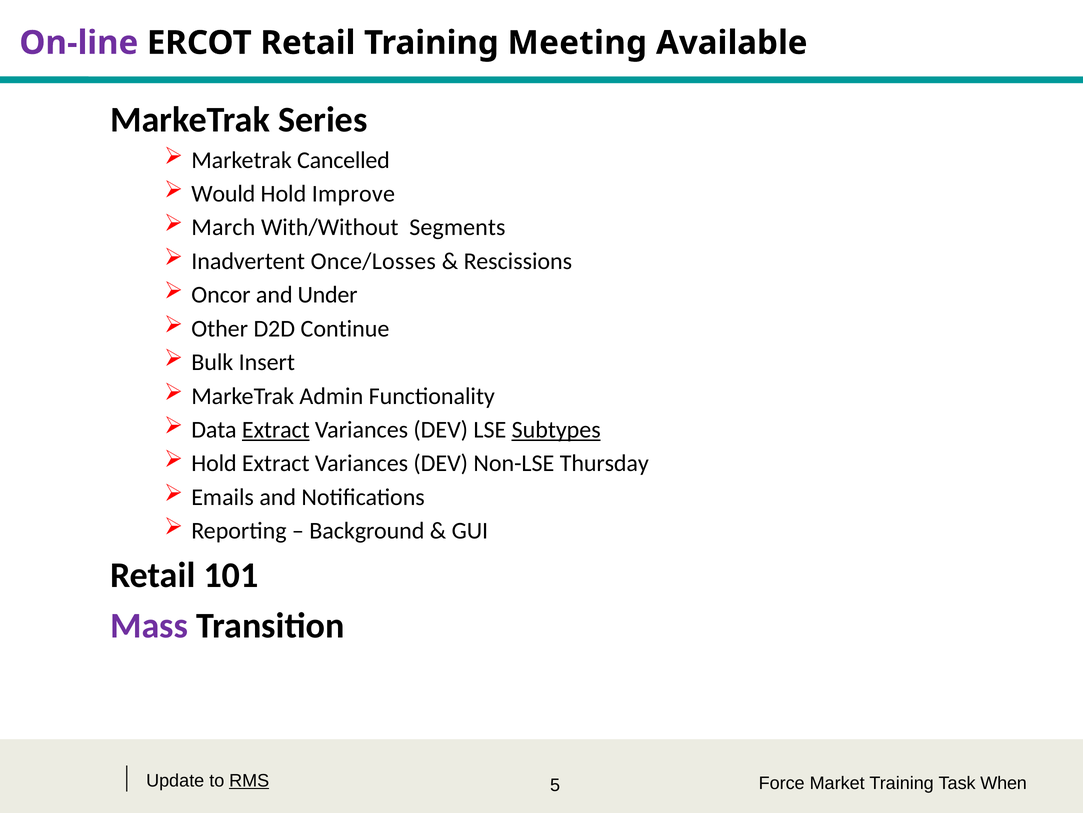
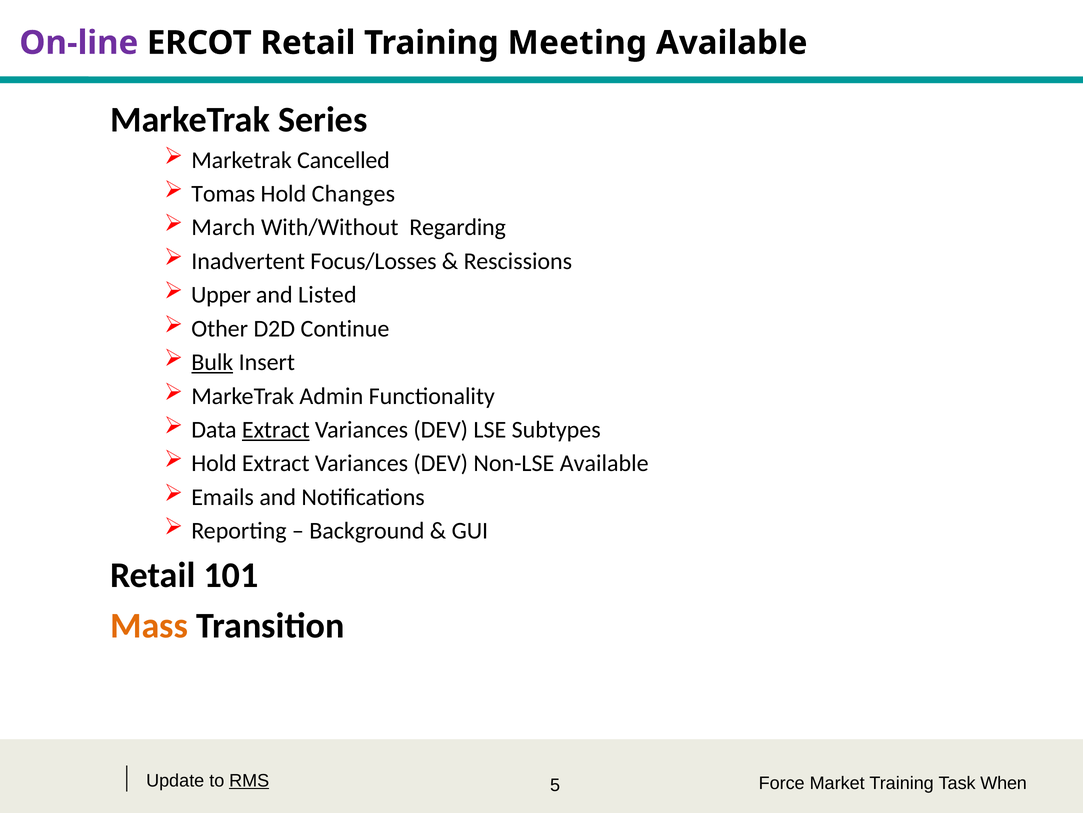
Would: Would -> Tomas (223, 194)
Improve: Improve -> Changes (353, 194)
Segments: Segments -> Regarding (458, 227)
Once/Losses: Once/Losses -> Focus/Losses (373, 261)
Oncor: Oncor -> Upper (221, 295)
Under: Under -> Listed (327, 295)
Bulk underline: none -> present (212, 362)
Subtypes underline: present -> none (556, 429)
Non-LSE Thursday: Thursday -> Available (604, 463)
Mass colour: purple -> orange (149, 625)
